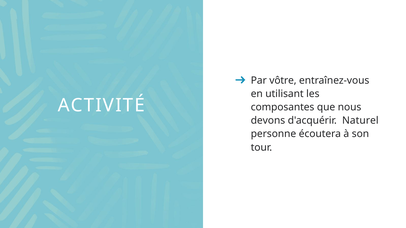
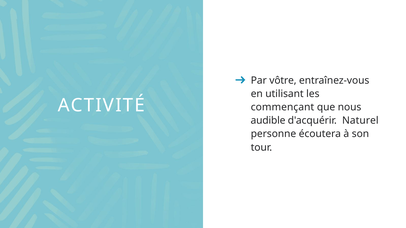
composantes: composantes -> commençant (282, 107)
devons: devons -> audible (268, 121)
